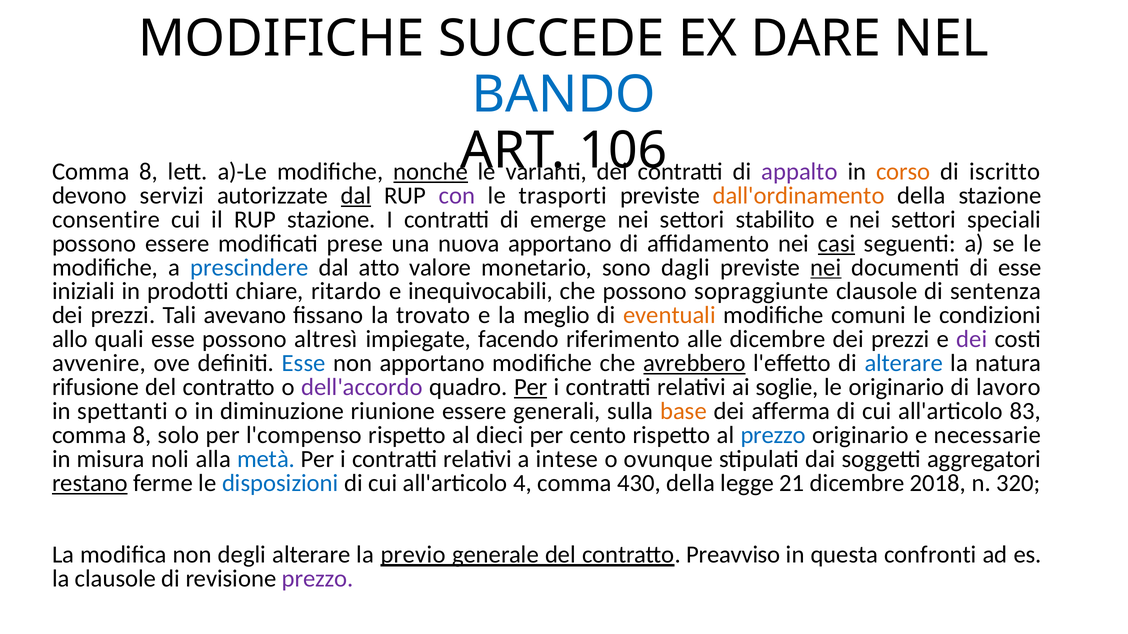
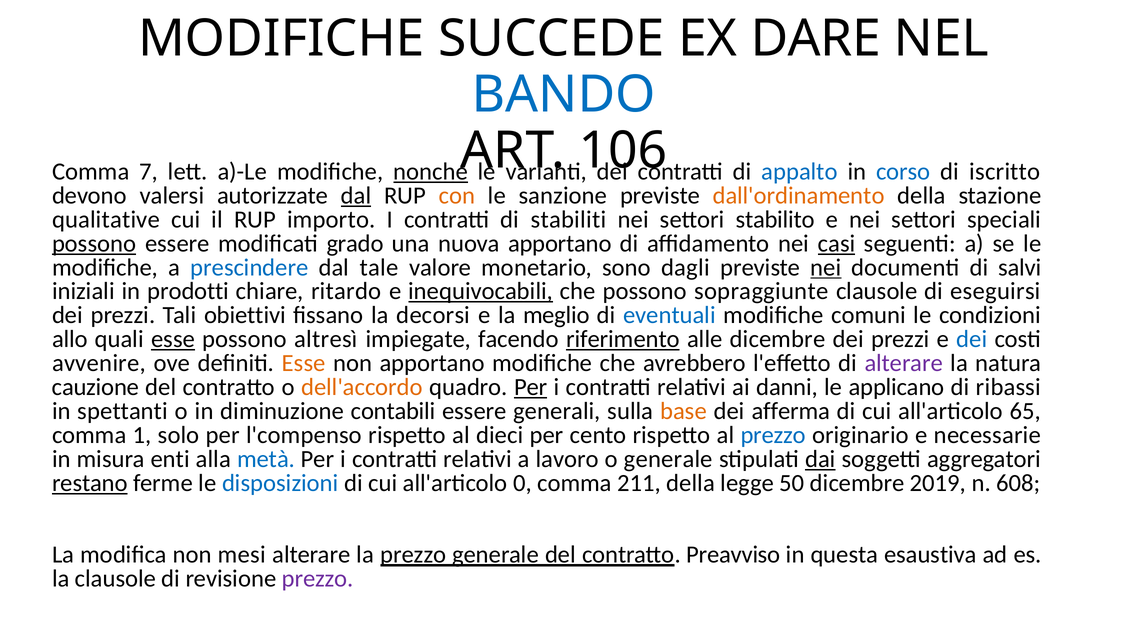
8: 8 -> 7 (149, 172)
appalto colour: purple -> blue (800, 172)
corso colour: orange -> blue (903, 172)
servizi: servizi -> valersi (172, 196)
con colour: purple -> orange (457, 196)
trasporti: trasporti -> sanzione (563, 196)
consentire: consentire -> qualitative (106, 220)
RUP stazione: stazione -> importo (331, 220)
emerge: emerge -> stabiliti (568, 220)
possono underline: none -> present (94, 244)
prese: prese -> grado (355, 244)
atto: atto -> tale (379, 268)
di esse: esse -> salvi (1020, 268)
inequivocabili underline: none -> present (481, 292)
sentenza: sentenza -> eseguirsi (995, 292)
avevano: avevano -> obiettivi (245, 316)
trovato: trovato -> decorsi (433, 316)
eventuali colour: orange -> blue (669, 316)
esse underline: none -> present (173, 340)
riferimento underline: none -> present (623, 340)
dei colour: purple -> blue (972, 340)
Esse colour: blue -> orange (304, 364)
avrebbero underline: present -> none (695, 364)
alterare colour: blue -> purple (904, 364)
rifusione: rifusione -> cauzione (95, 388)
dell'accordo colour: purple -> orange (362, 388)
soglie: soglie -> danni (787, 388)
le originario: originario -> applicano (897, 388)
lavoro: lavoro -> ribassi (1008, 388)
riunione: riunione -> contabili (393, 411)
83: 83 -> 65 (1025, 411)
8: 8 -> 1 (142, 435)
noli: noli -> enti (170, 459)
intese: intese -> lavoro (567, 459)
o ovunque: ovunque -> generale (668, 459)
dai underline: none -> present (820, 459)
4: 4 -> 0 (522, 483)
430: 430 -> 211 (639, 483)
21: 21 -> 50 (792, 483)
2018: 2018 -> 2019 (938, 483)
320: 320 -> 608 (1018, 483)
degli: degli -> mesi (242, 555)
la previo: previo -> prezzo (413, 555)
confronti: confronti -> esaustiva (930, 555)
